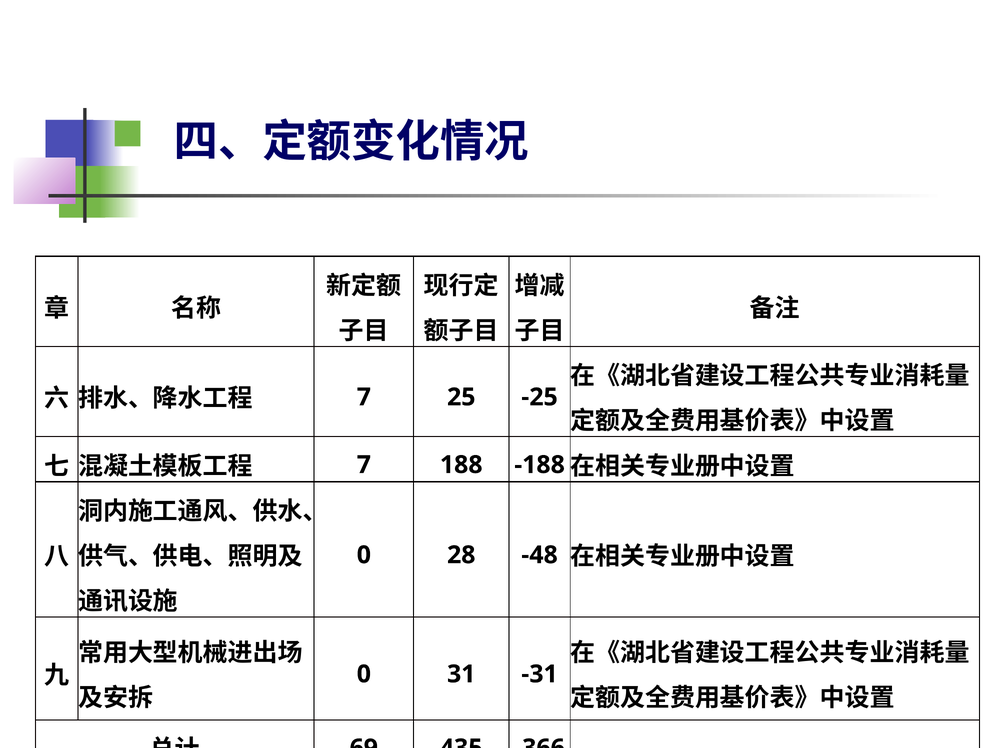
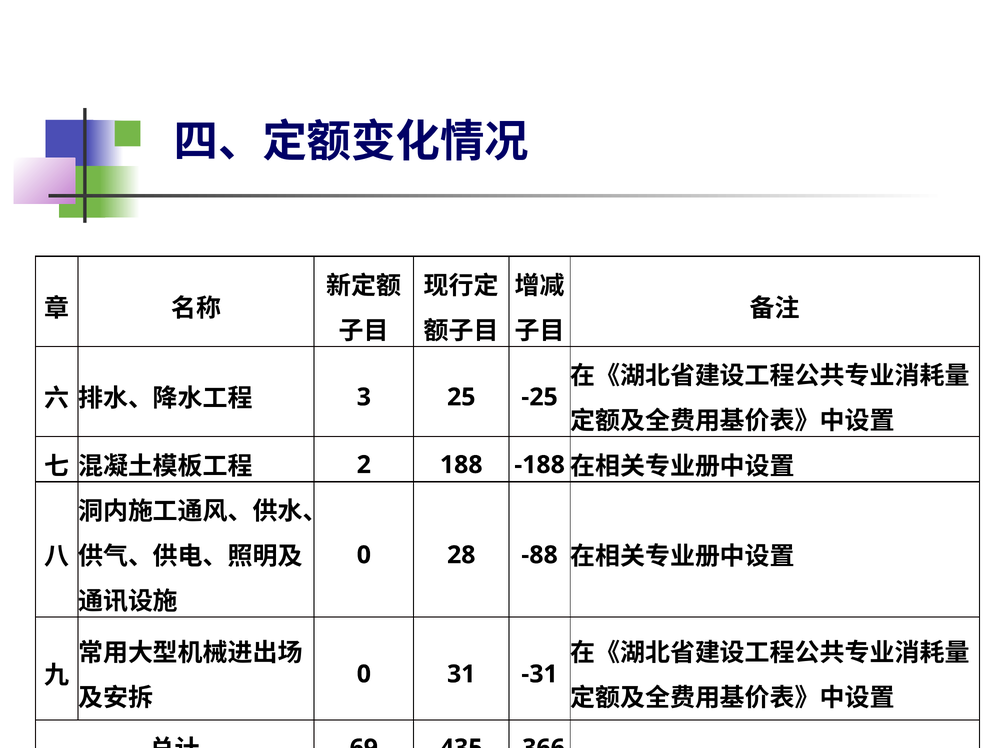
7: 7 -> 3 (364, 397)
7: 7 -> 2 (364, 465)
-48: -48 -> -88 (540, 555)
